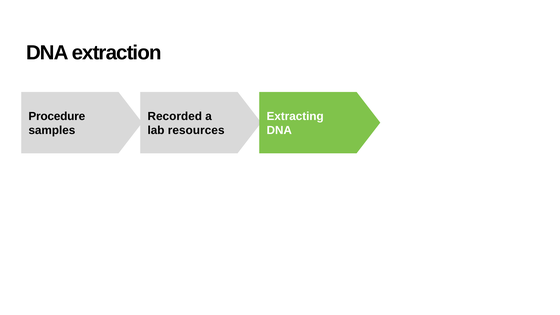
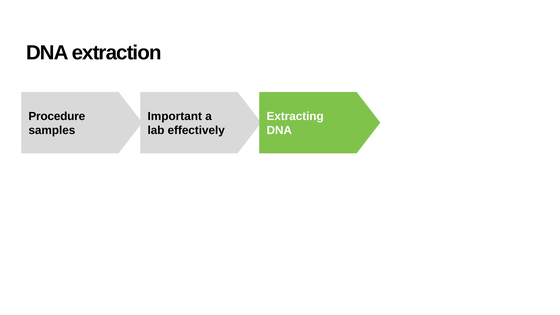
Recorded: Recorded -> Important (175, 116)
resources: resources -> effectively (196, 130)
